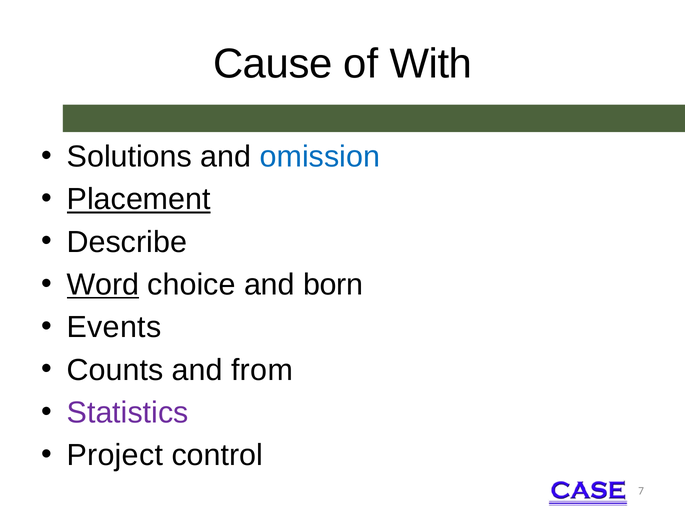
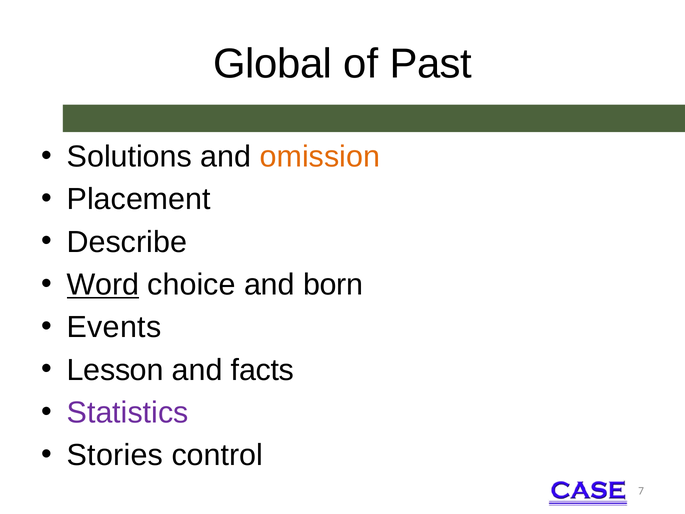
Cause: Cause -> Global (273, 64)
With: With -> Past (431, 64)
omission colour: blue -> orange (320, 157)
Placement underline: present -> none (139, 199)
Counts: Counts -> Lesson (115, 370)
from: from -> facts (262, 370)
Project: Project -> Stories (115, 455)
